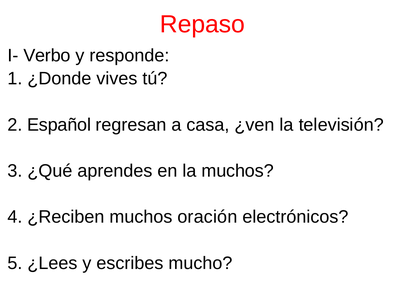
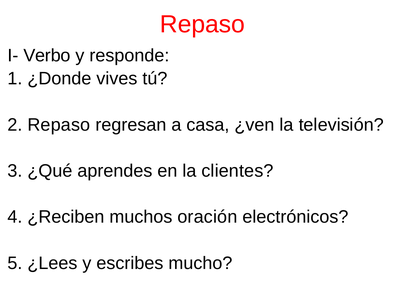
2 Español: Español -> Repaso (59, 125)
la muchos: muchos -> clientes (237, 171)
